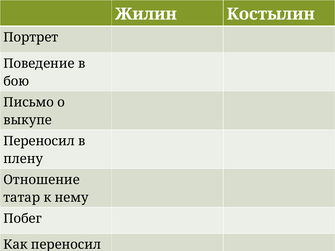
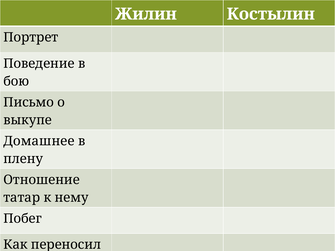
Переносил: Переносил -> Домашнее (39, 141)
